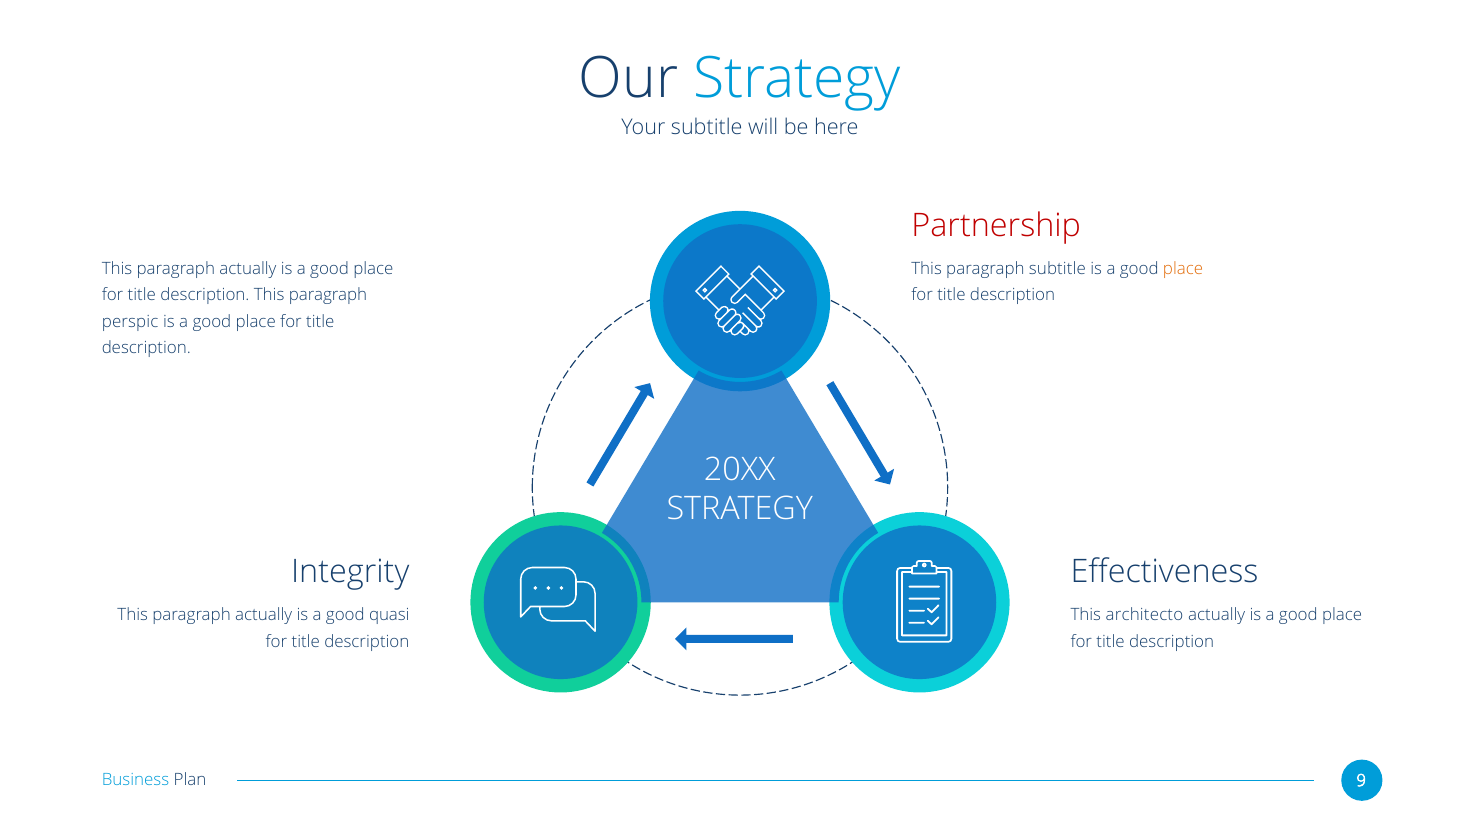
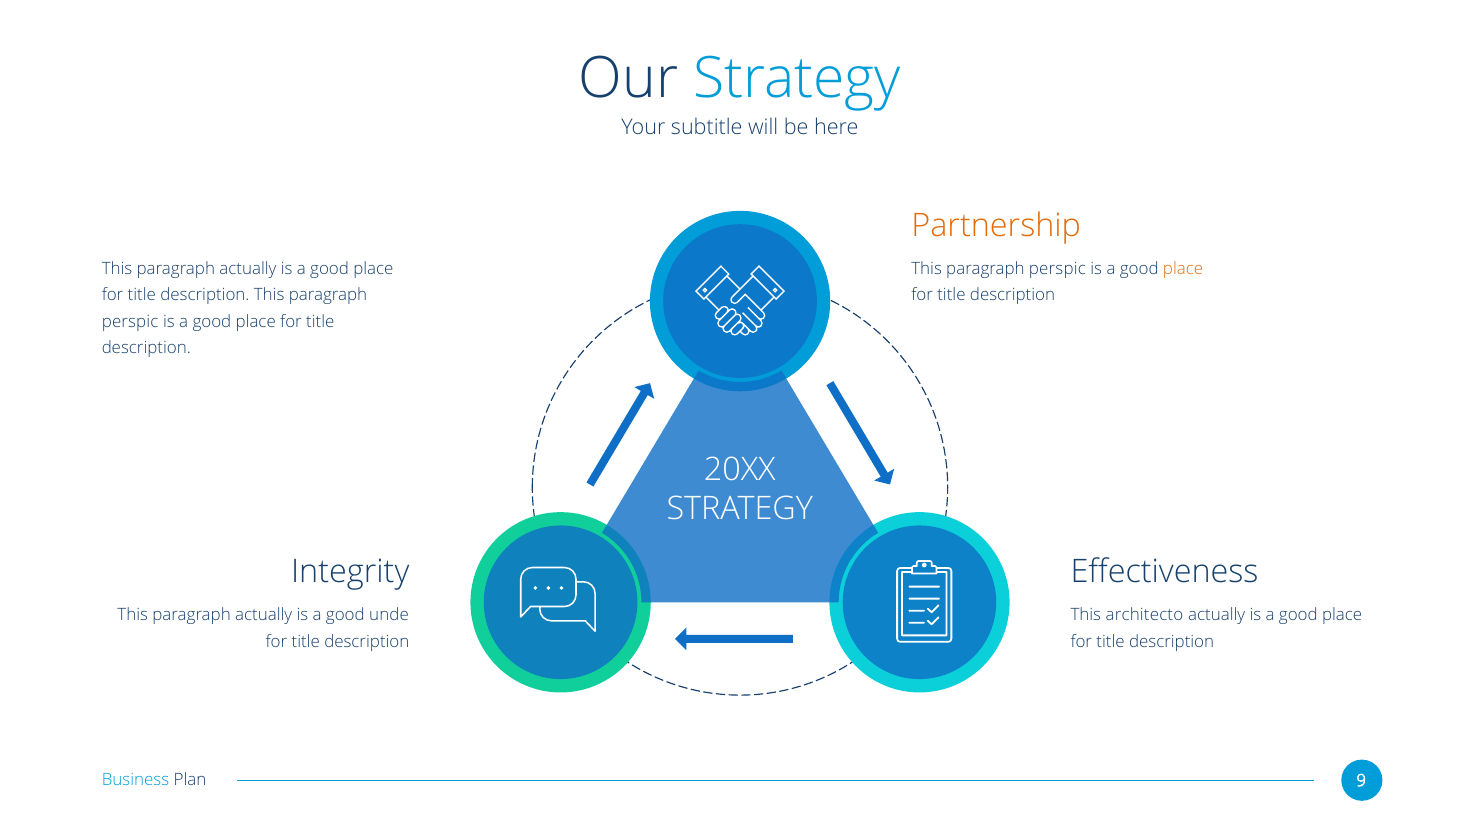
Partnership colour: red -> orange (996, 225)
subtitle: subtitle -> perspic (1057, 268)
quasi: quasi -> unde (389, 615)
